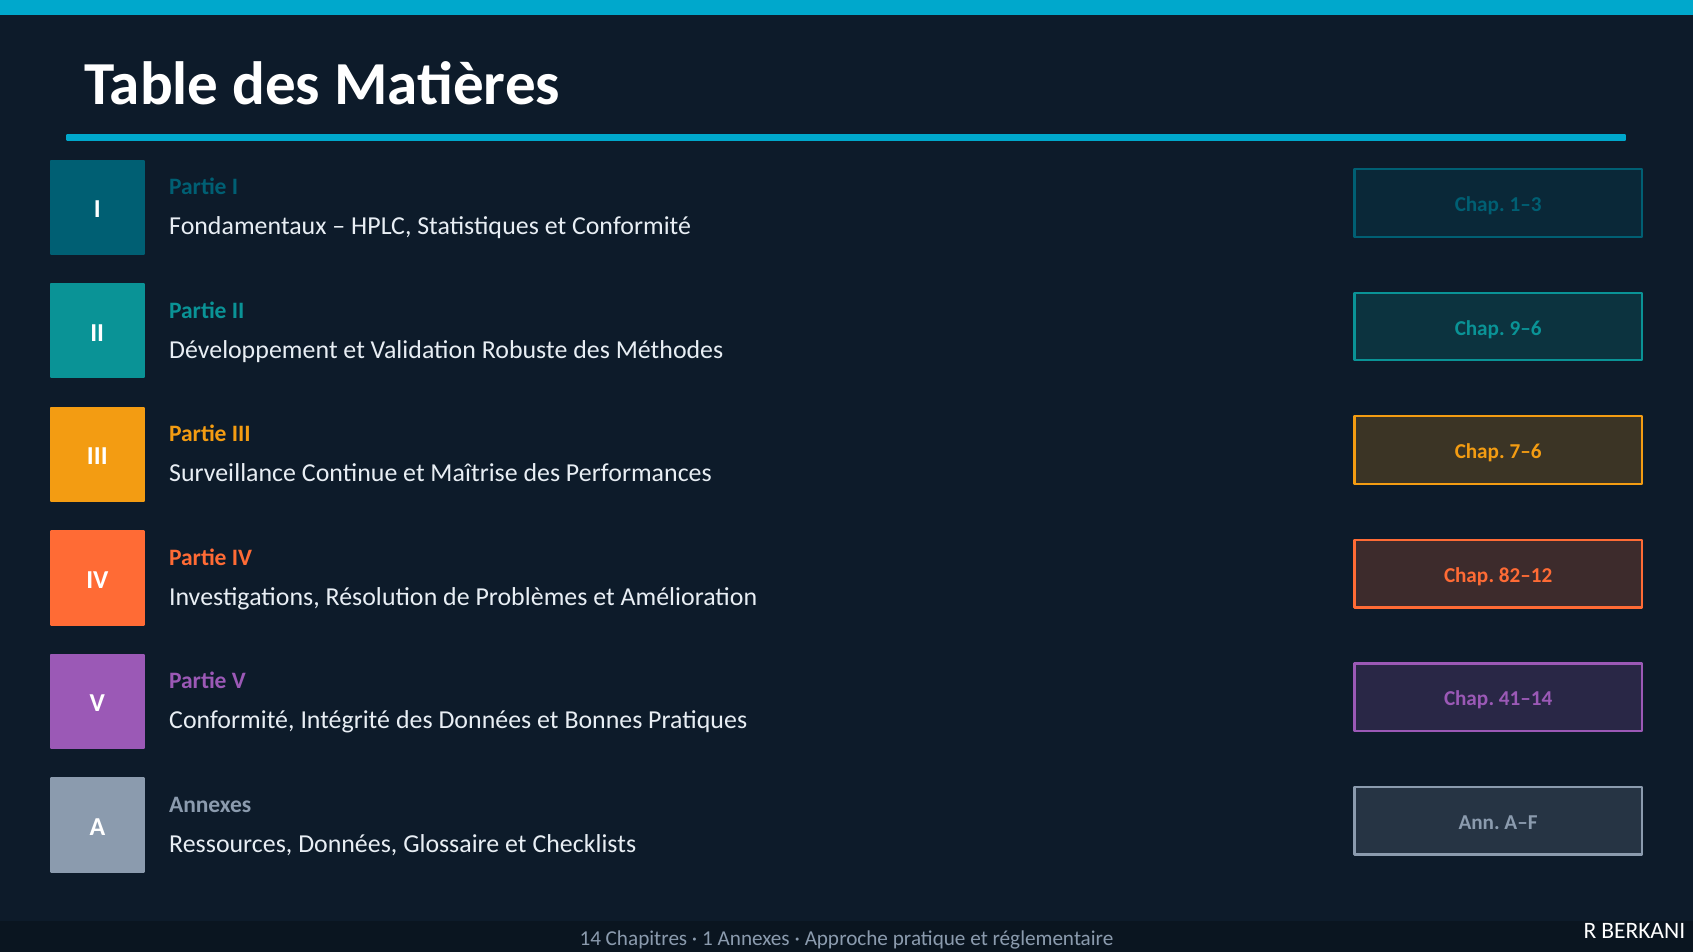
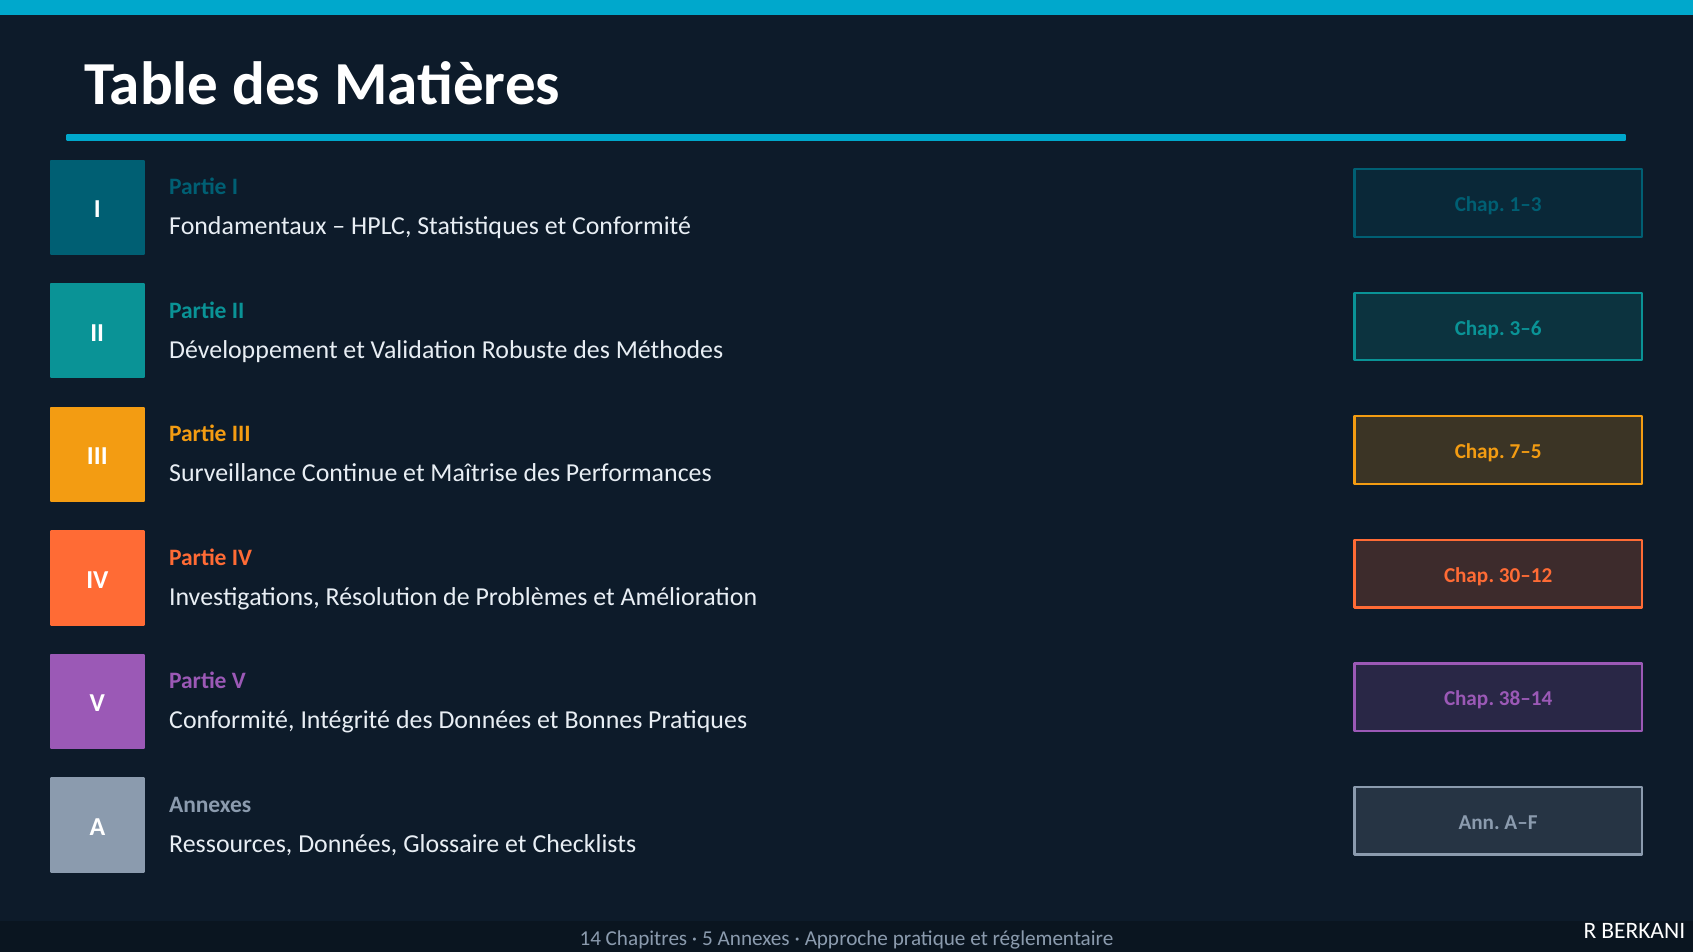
9–6: 9–6 -> 3–6 (1526, 328)
7–6: 7–6 -> 7–5 (1526, 452)
82–12: 82–12 -> 30–12 (1526, 575)
41–14: 41–14 -> 38–14 (1526, 699)
1: 1 -> 5 (707, 939)
